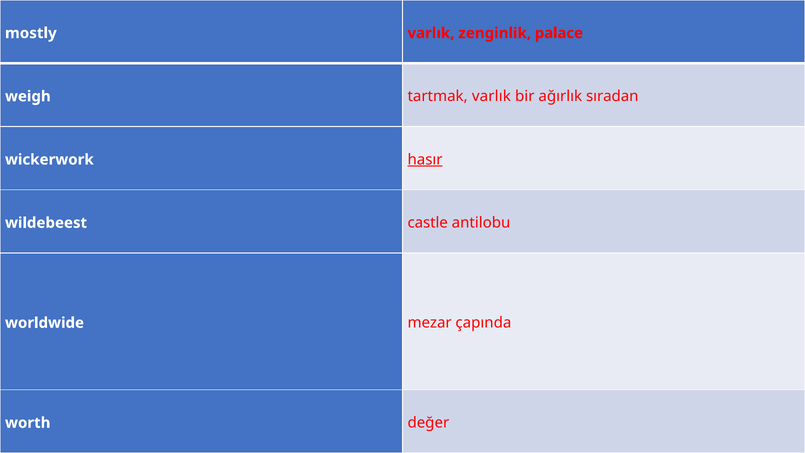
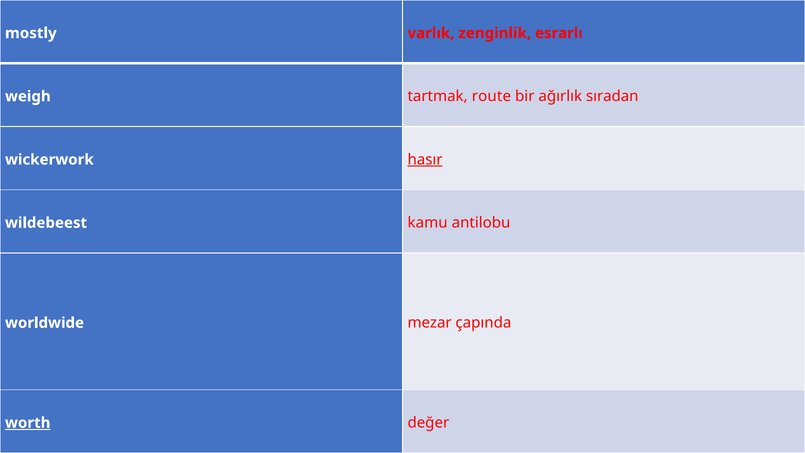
palace: palace -> esrarlı (559, 33)
tartmak varlık: varlık -> route (491, 96)
castle: castle -> kamu (428, 223)
worth underline: none -> present (28, 423)
